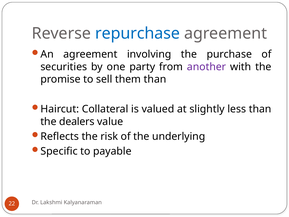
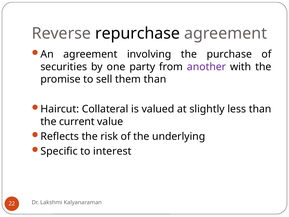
repurchase colour: blue -> black (138, 33)
dealers: dealers -> current (77, 121)
payable: payable -> interest (112, 151)
